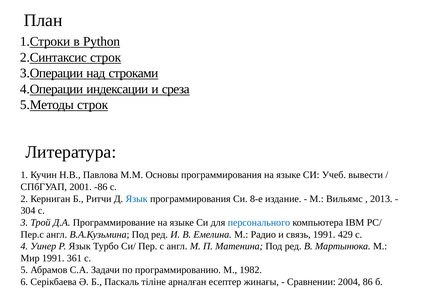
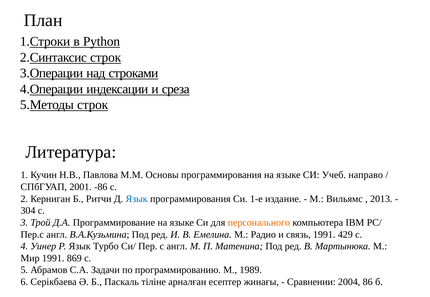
вывести: вывести -> направо (366, 175)
8-е: 8-е -> 1-е (256, 199)
персонального colour: blue -> orange (259, 223)
361: 361 -> 869 (74, 259)
1982: 1982 -> 1989 (251, 271)
